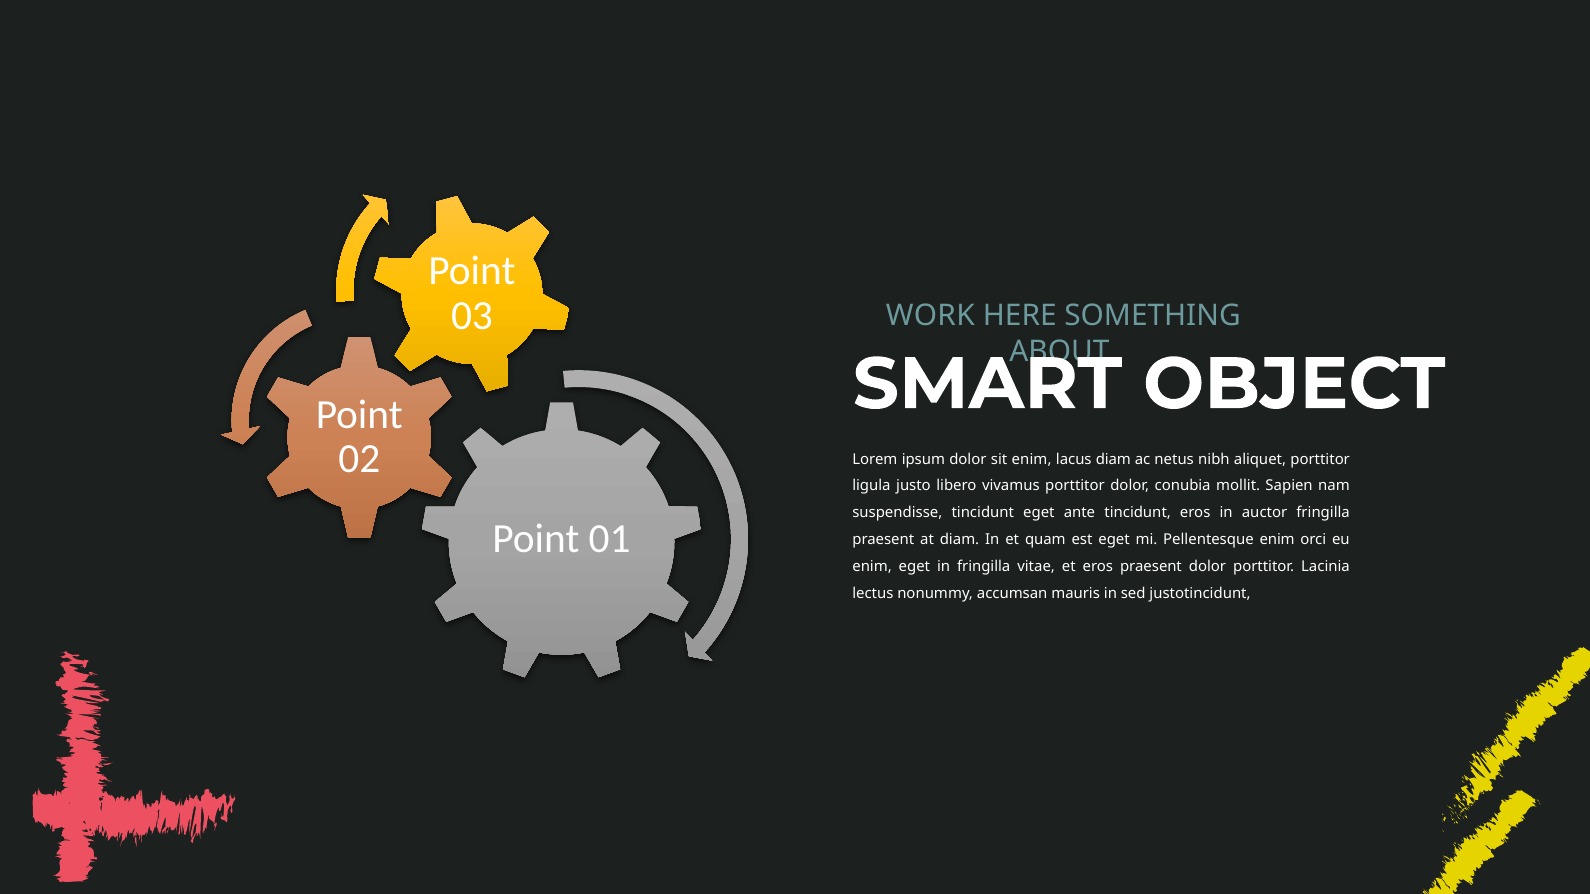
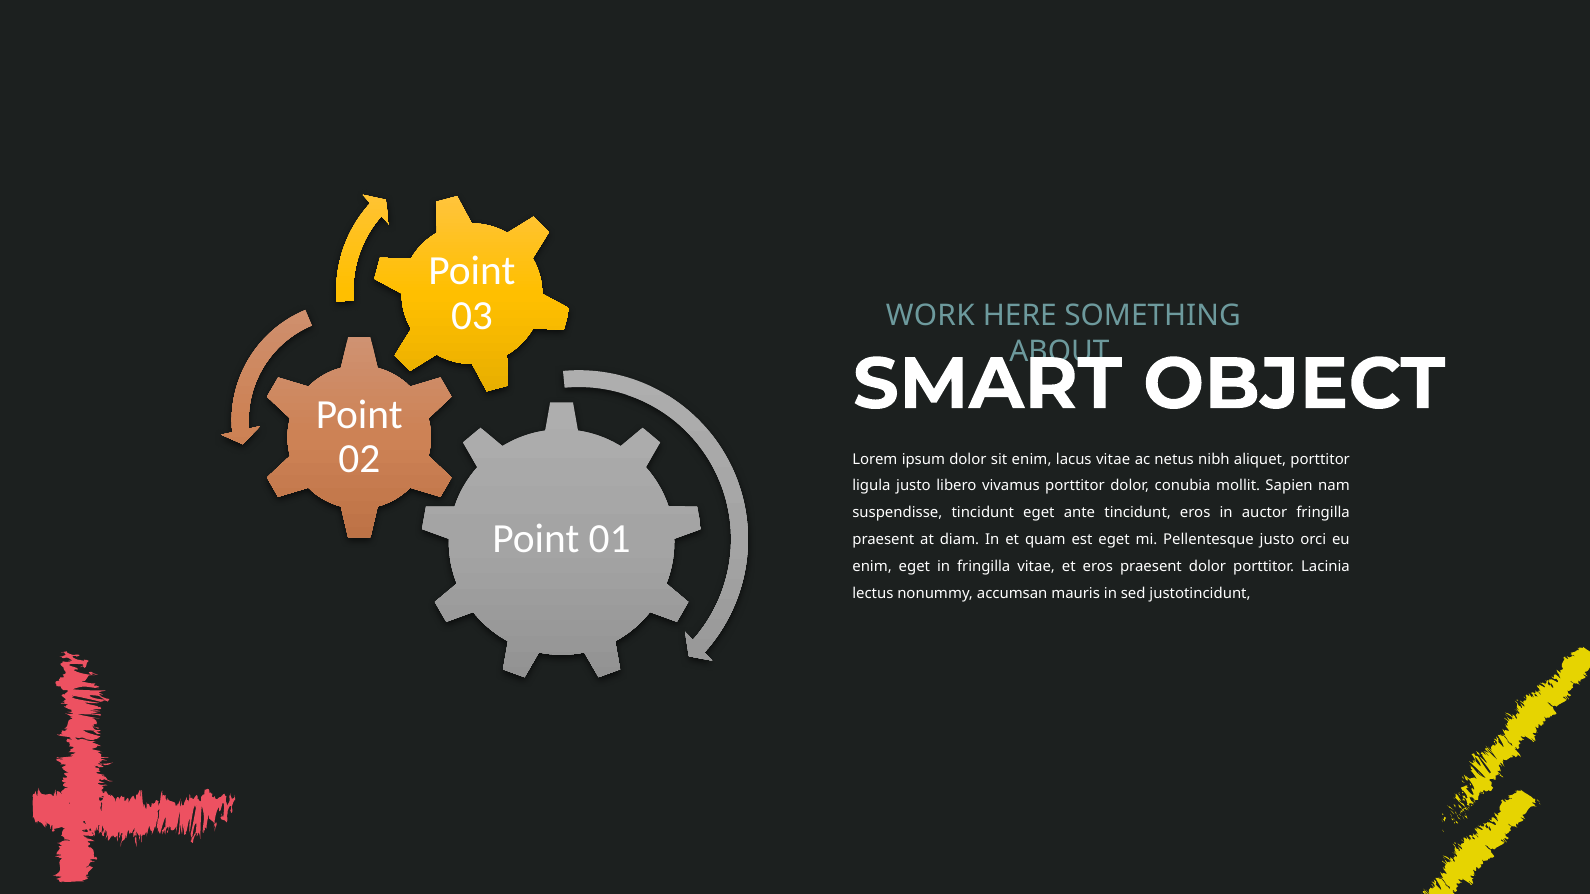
lacus diam: diam -> vitae (1113, 459)
Pellentesque enim: enim -> justo (1277, 540)
